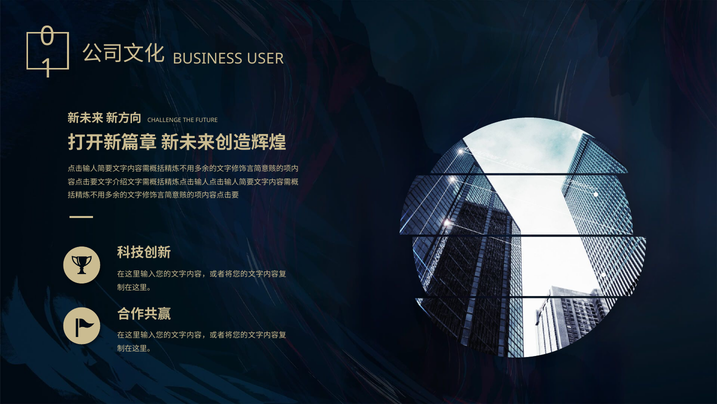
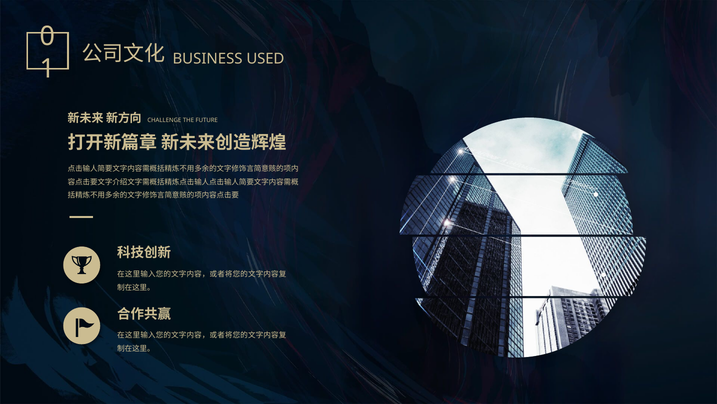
USER: USER -> USED (265, 59)
